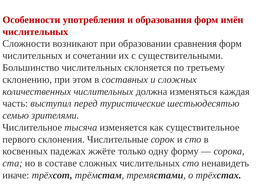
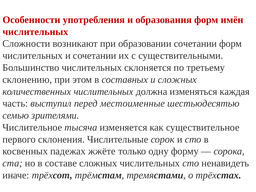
образовании сравнения: сравнения -> сочетании (195, 44)
туристические: туристические -> местоименные (132, 103)
